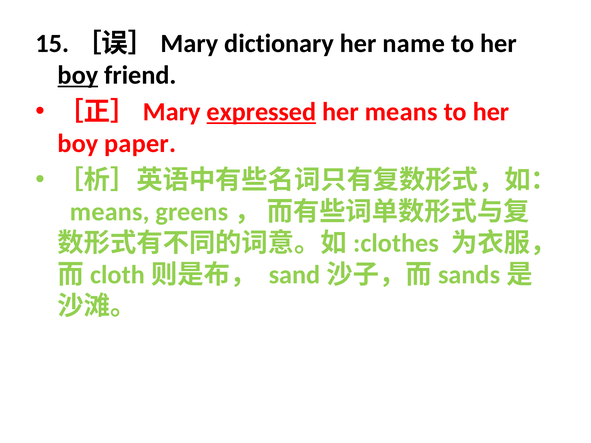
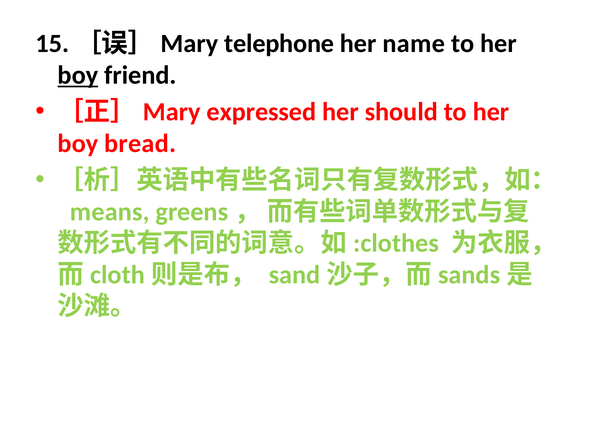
dictionary: dictionary -> telephone (279, 44)
expressed underline: present -> none (261, 112)
her means: means -> should (401, 112)
paper: paper -> bread (140, 143)
